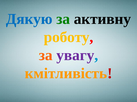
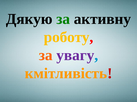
Дякую colour: blue -> black (29, 19)
